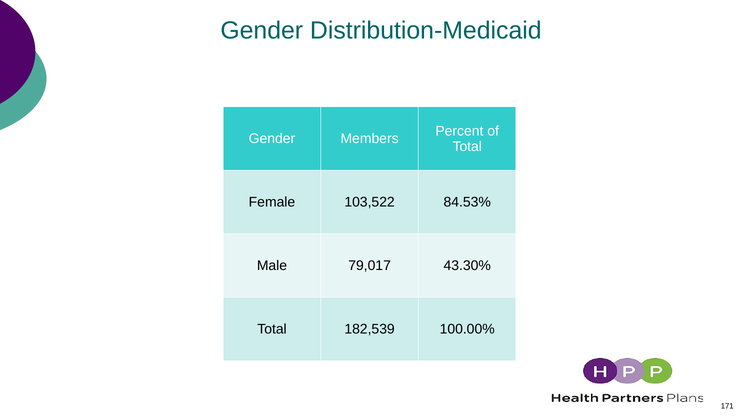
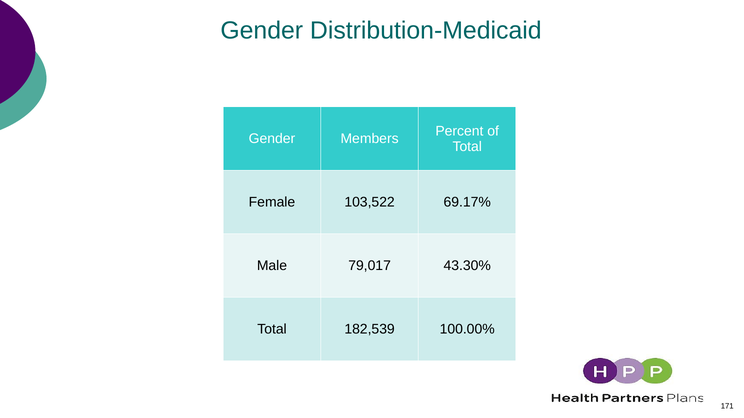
84.53%: 84.53% -> 69.17% (467, 202)
